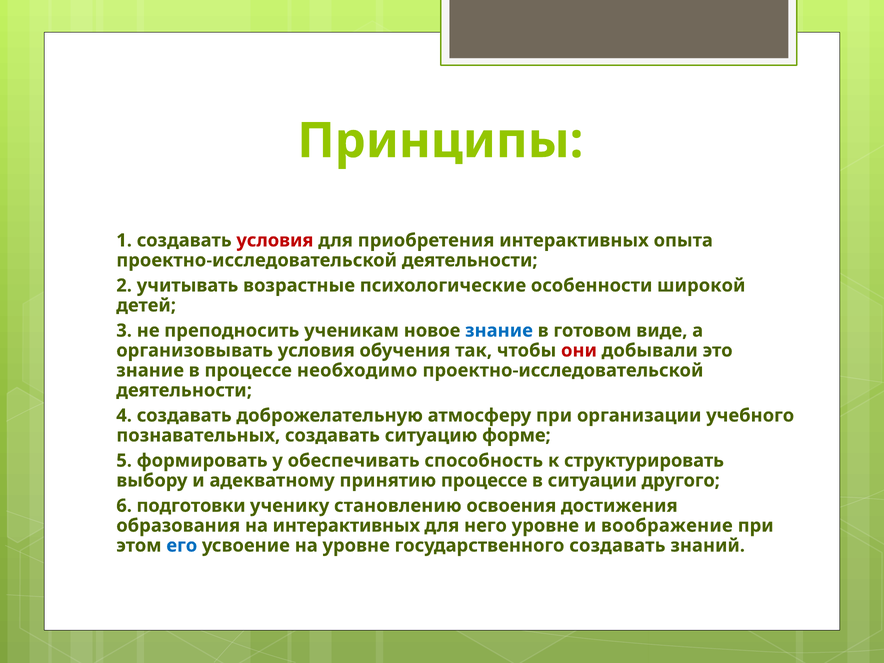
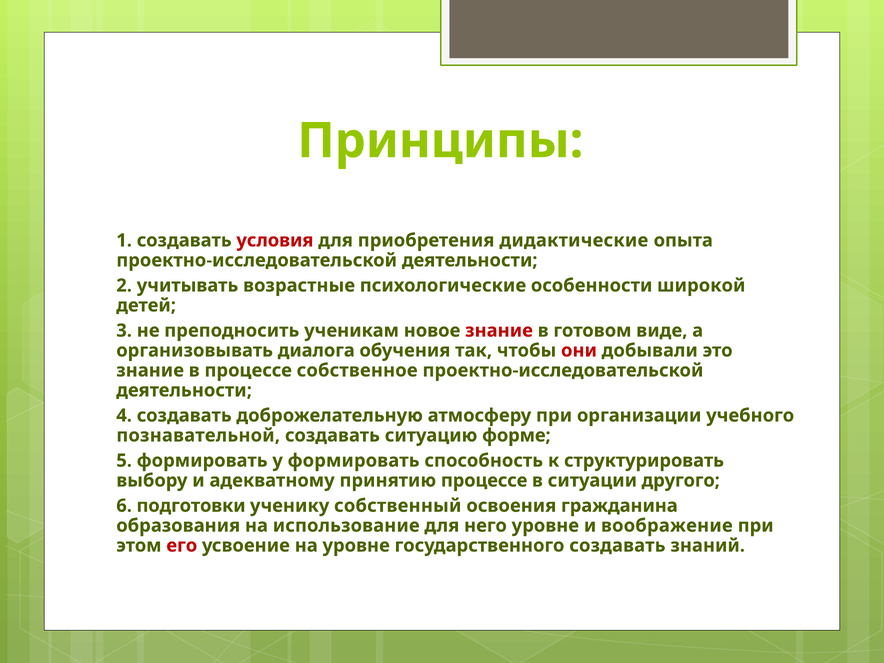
приобретения интерактивных: интерактивных -> дидактические (574, 240)
знание colour: blue -> red (499, 331)
организовывать условия: условия -> диалога (316, 351)
необходимо: необходимо -> собственное (357, 370)
познавательных: познавательных -> познавательной (198, 435)
у обеспечивать: обеспечивать -> формировать (354, 461)
становлению: становлению -> собственный (398, 506)
достижения: достижения -> гражданина (619, 506)
на интерактивных: интерактивных -> использование (346, 526)
его colour: blue -> red (182, 546)
